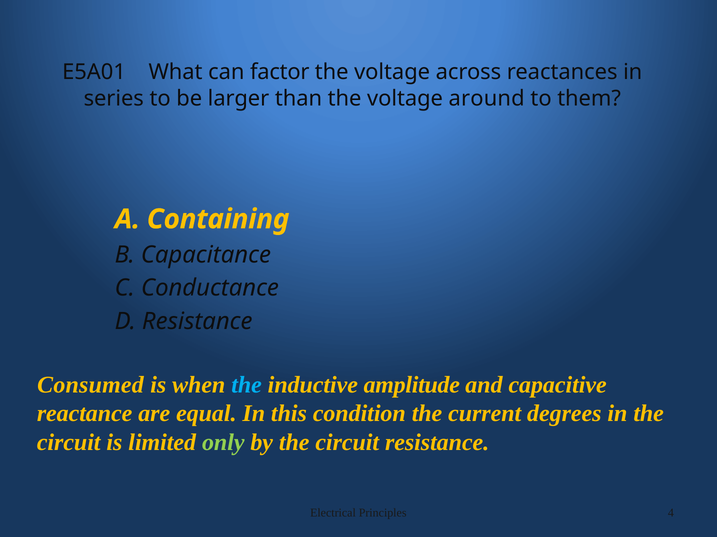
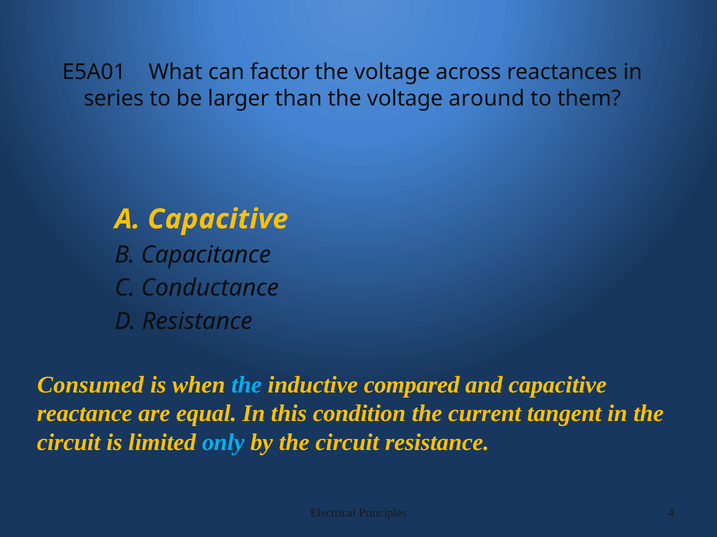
A Containing: Containing -> Capacitive (218, 219)
amplitude: amplitude -> compared (412, 385)
degrees: degrees -> tangent (564, 414)
only colour: light green -> light blue (223, 443)
